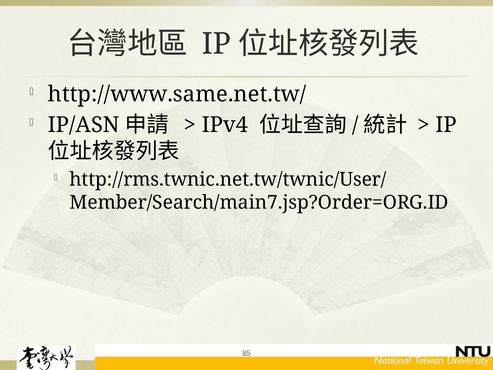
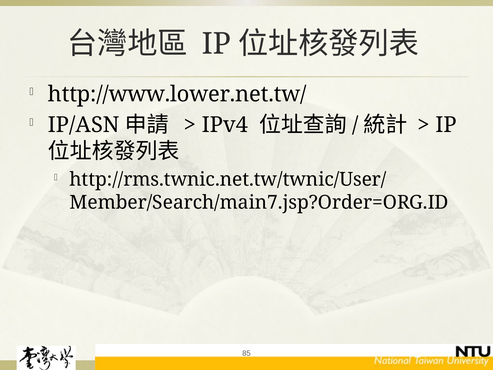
http://www.same.net.tw/: http://www.same.net.tw/ -> http://www.lower.net.tw/ (177, 94)
